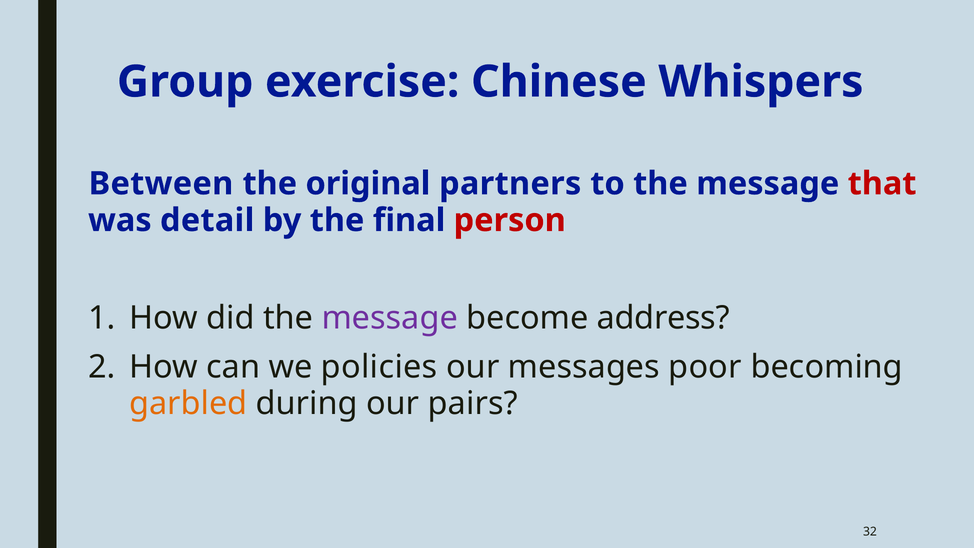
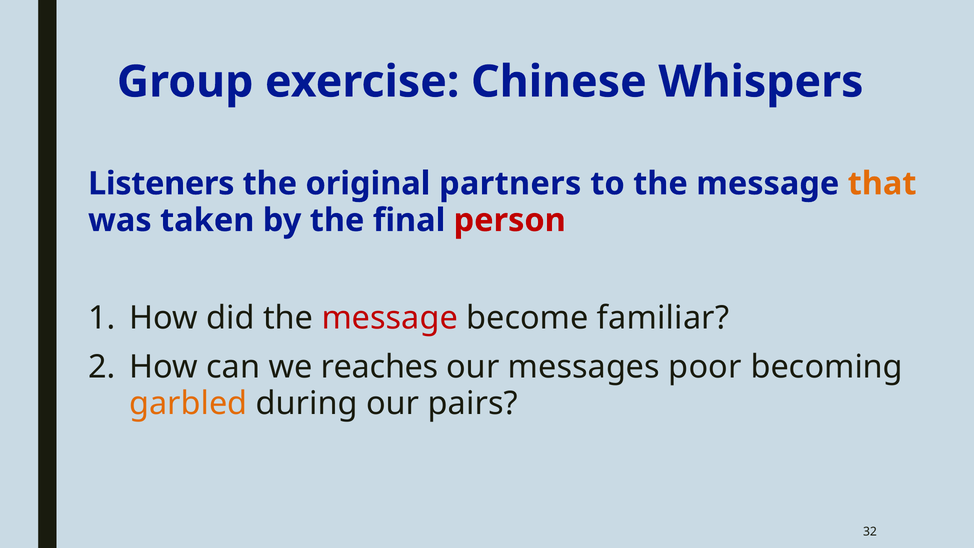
Between: Between -> Listeners (161, 184)
that colour: red -> orange (882, 184)
detail: detail -> taken (207, 220)
message colour: purple -> red (390, 318)
address: address -> familiar (663, 318)
policies: policies -> reaches (380, 367)
